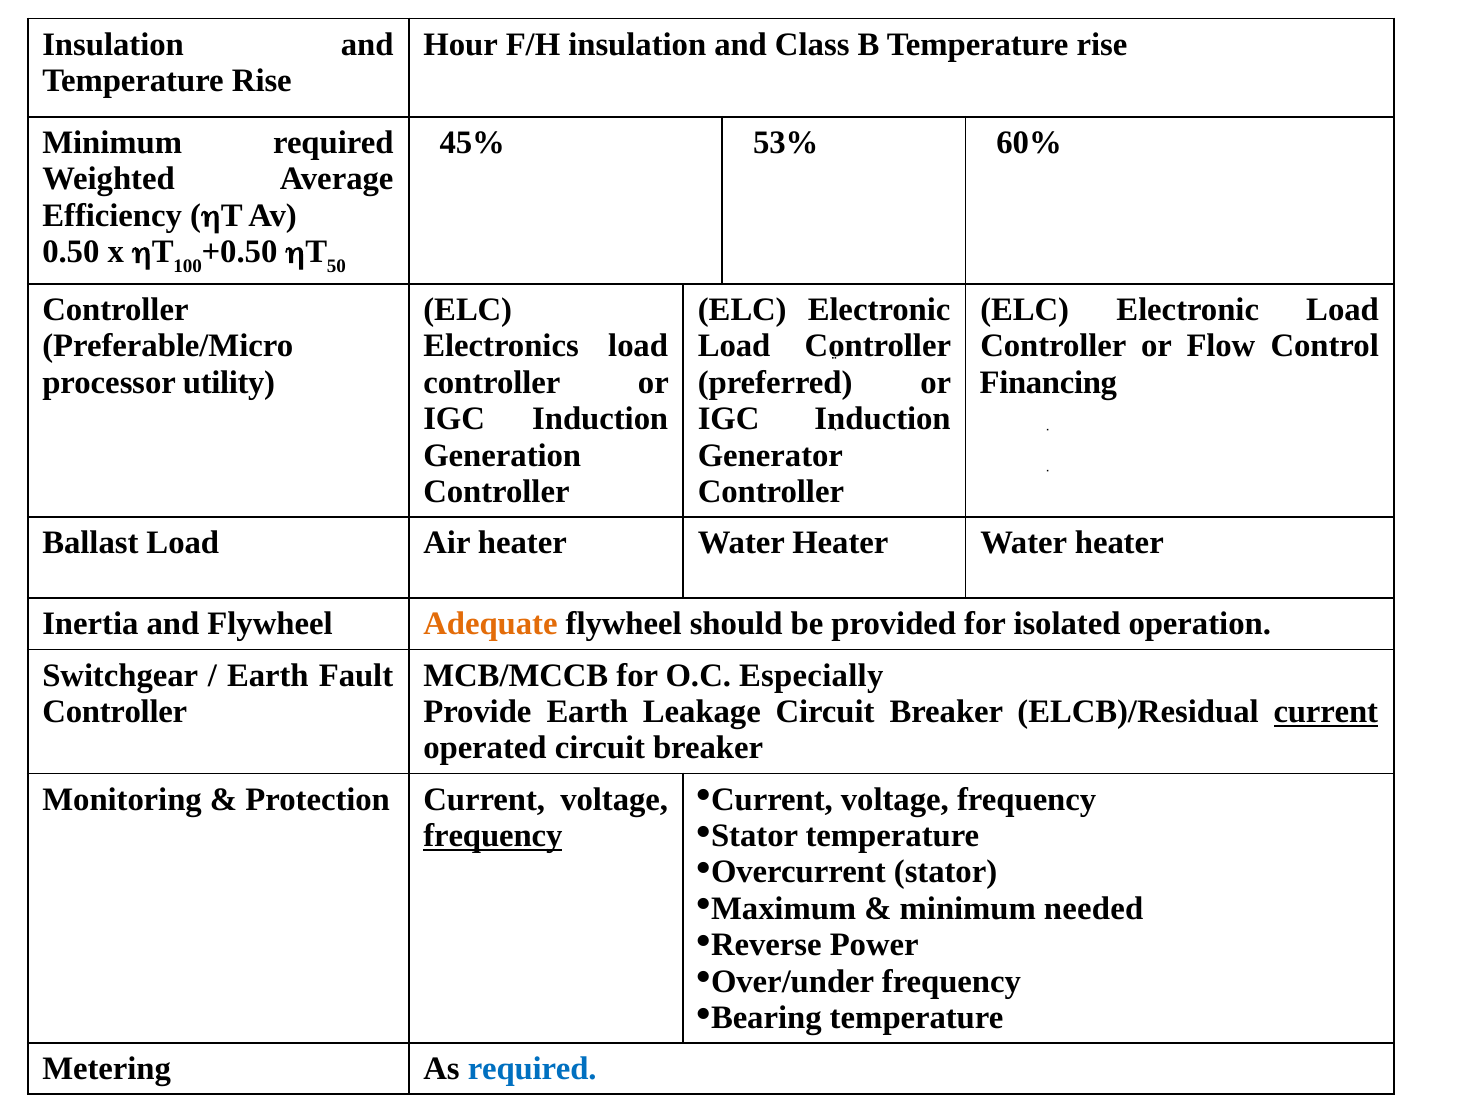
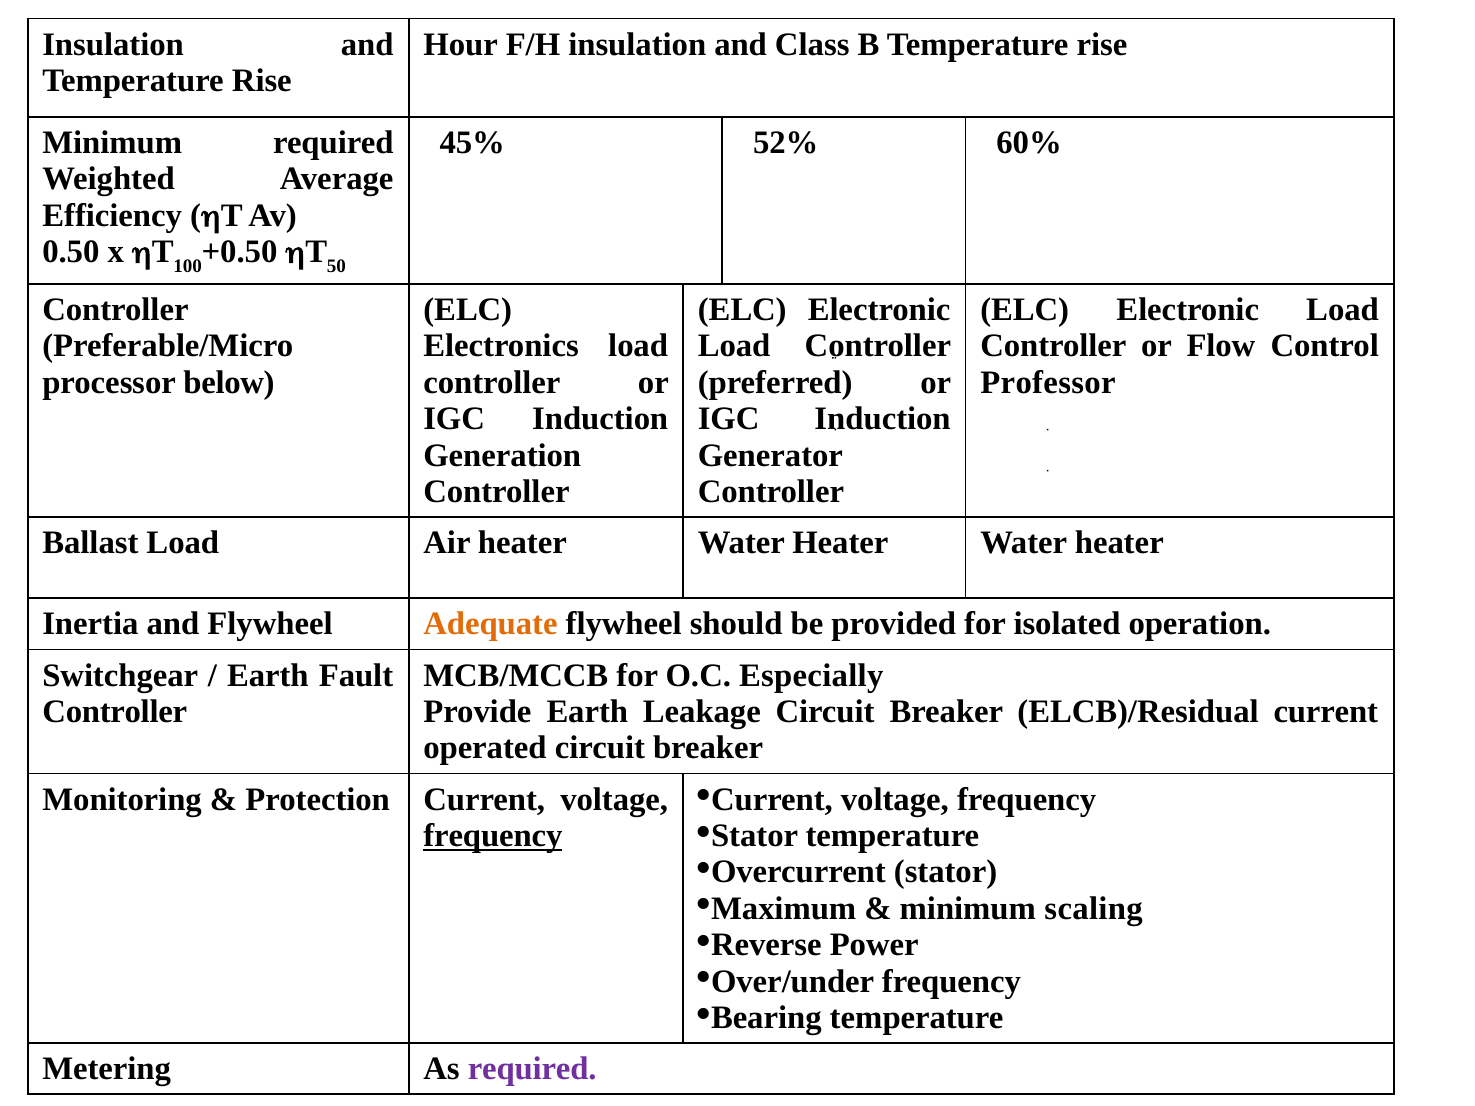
53%: 53% -> 52% (786, 143)
utility: utility -> below (229, 383)
Financing: Financing -> Professor (1048, 383)
current underline: present -> none (1326, 712)
needed: needed -> scaling (1094, 909)
required colour: blue -> purple (532, 1069)
